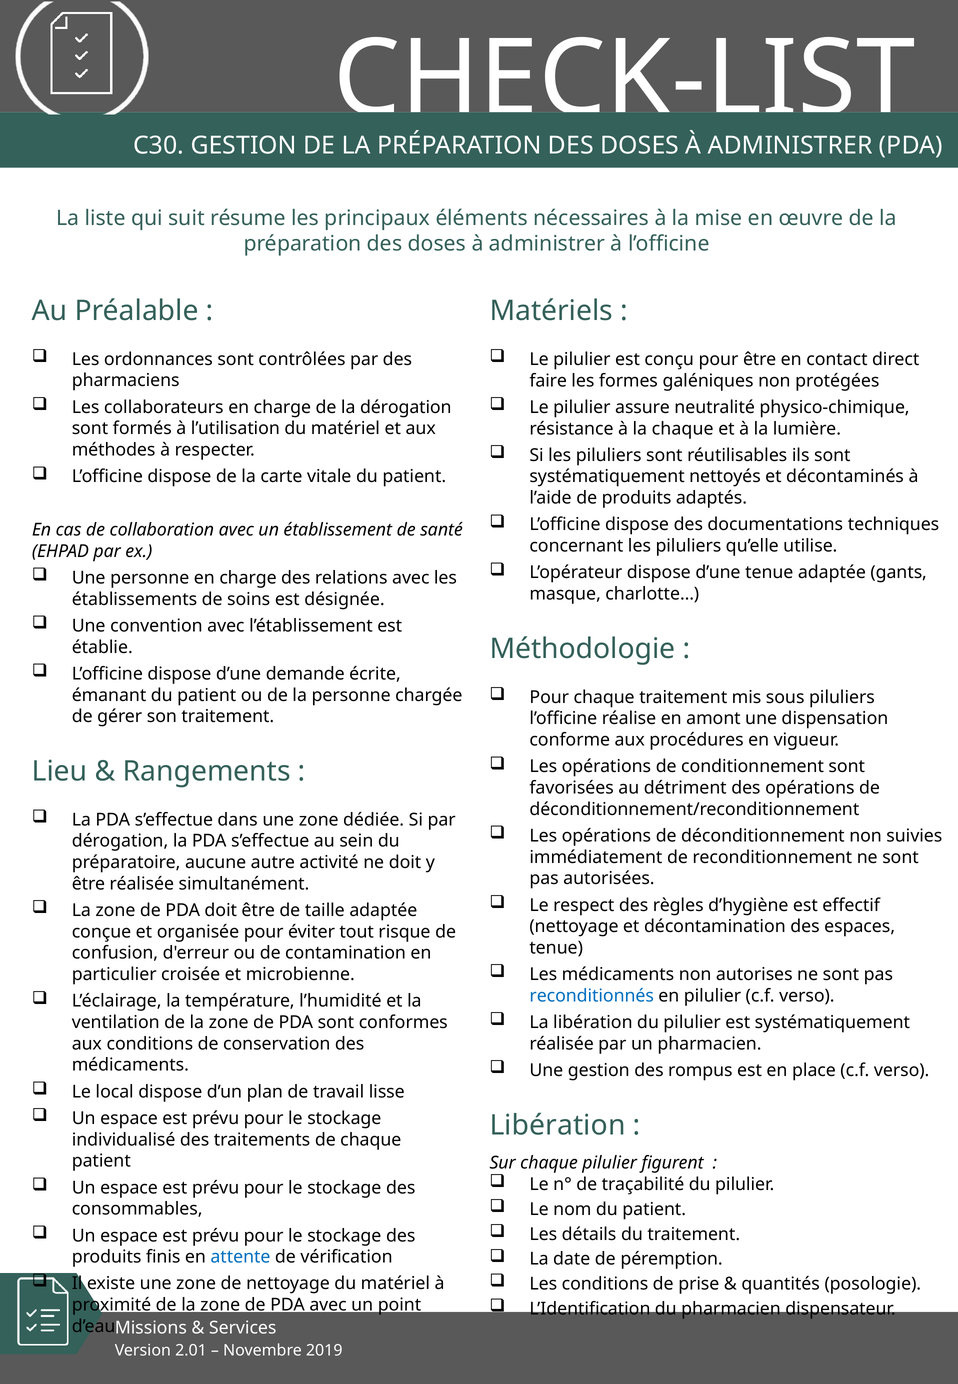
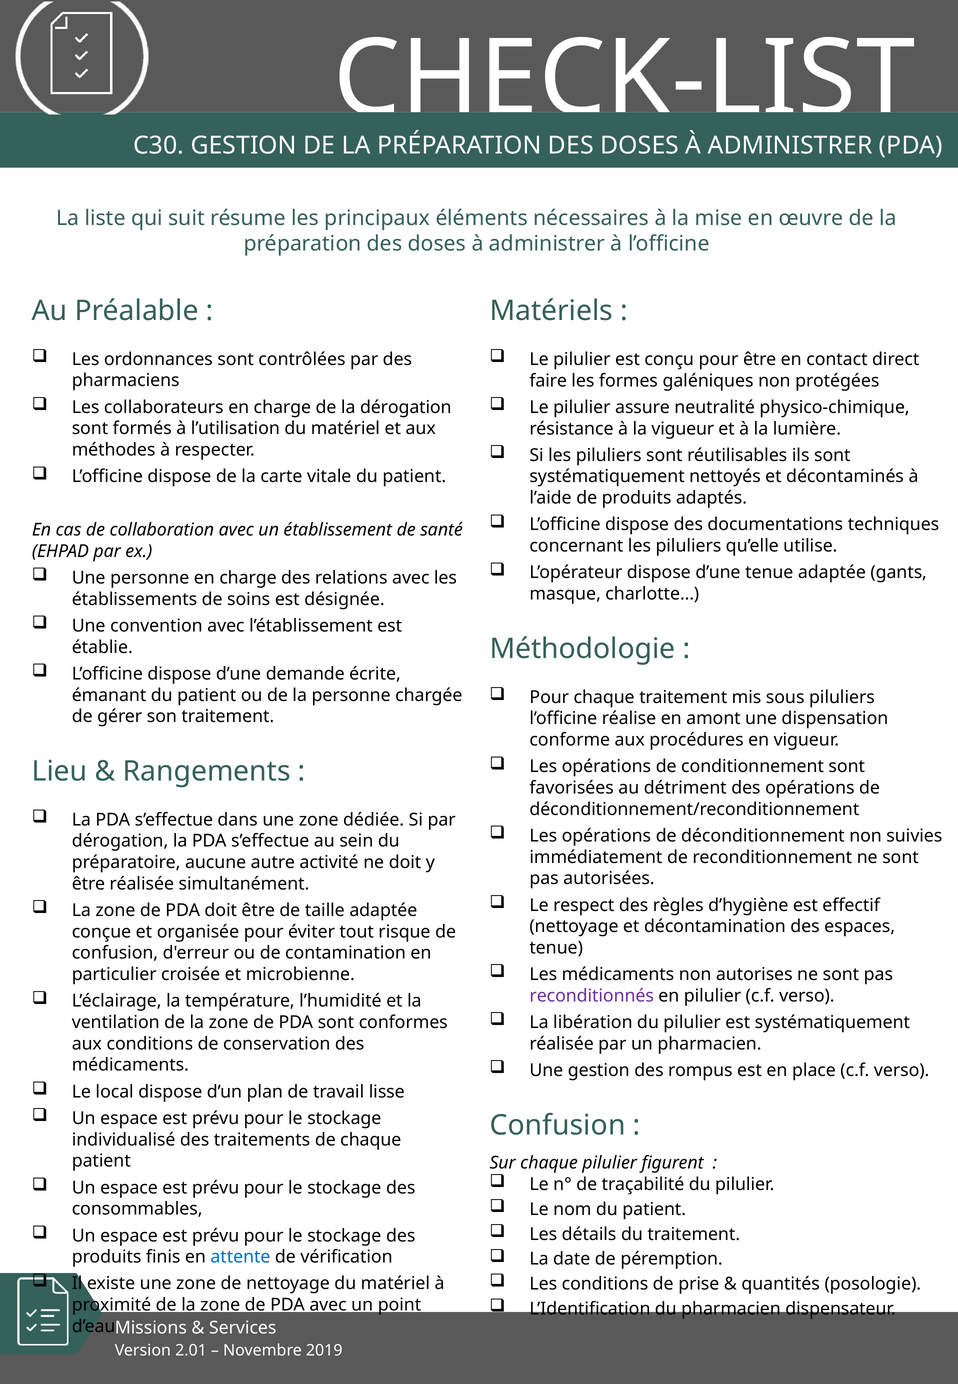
la chaque: chaque -> vigueur (683, 429)
reconditionnés colour: blue -> purple (592, 996)
Libération: Libération -> Confusion (558, 1125)
